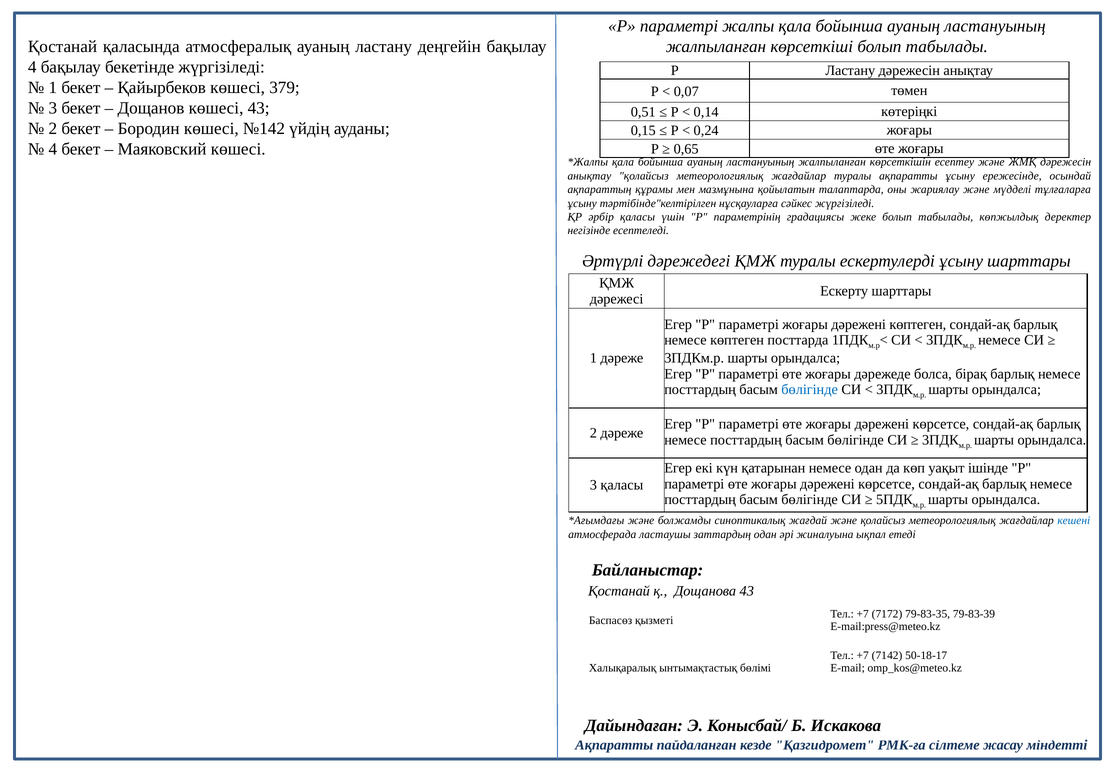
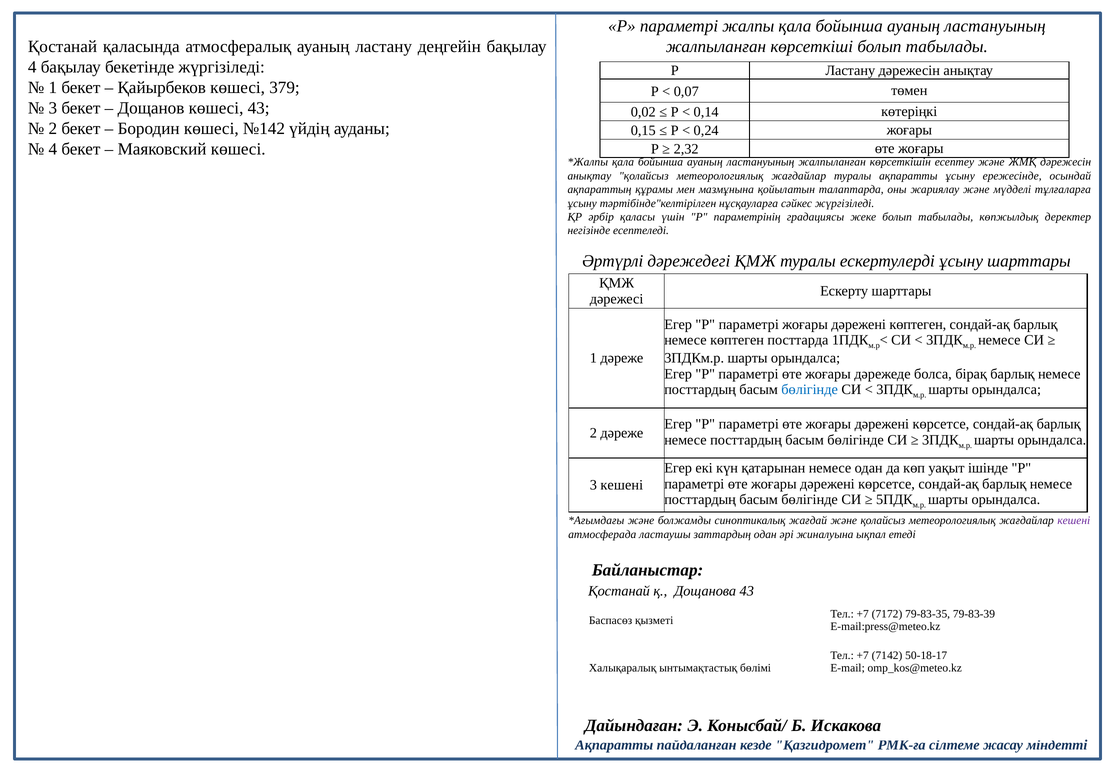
0,51: 0,51 -> 0,02 (643, 112)
0,65: 0,65 -> 2,32 (686, 149)
3 қаласы: қаласы -> кешені (622, 485)
кешені colour: blue -> purple (1074, 520)
